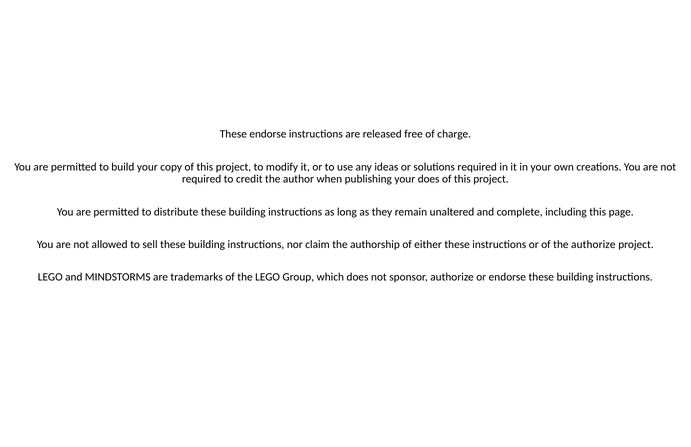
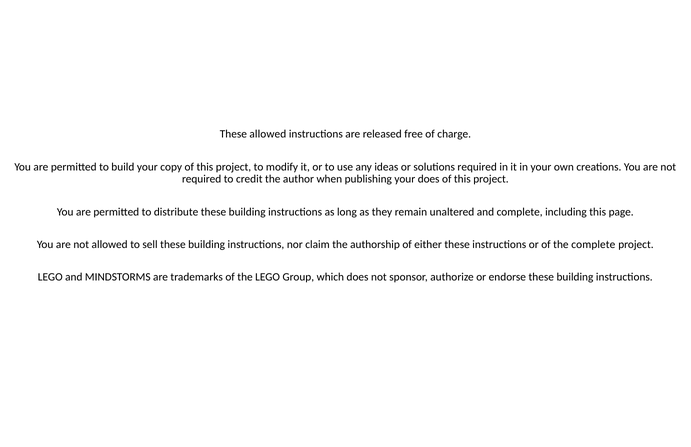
These endorse: endorse -> allowed (268, 134)
the authorize: authorize -> complete (593, 245)
